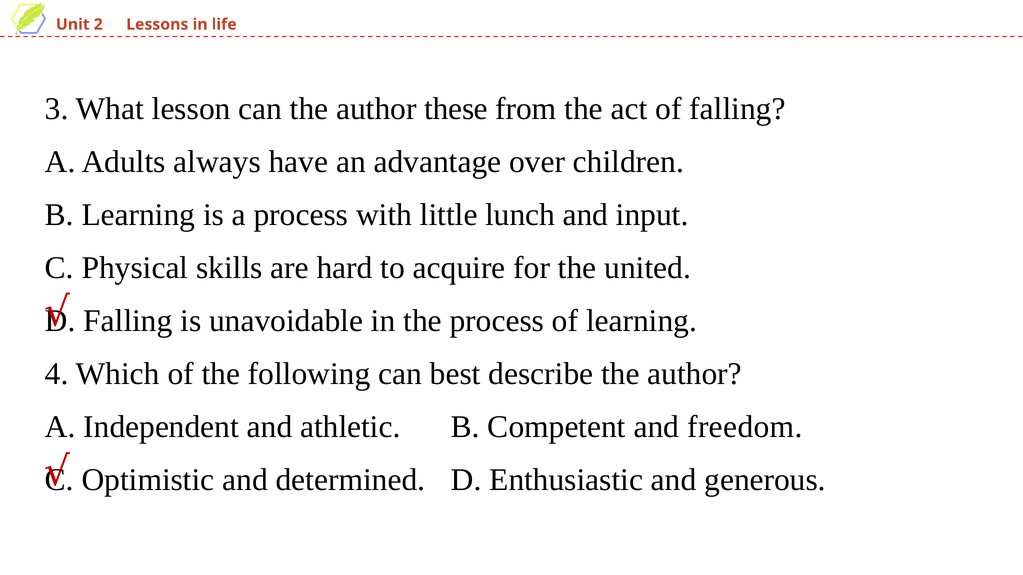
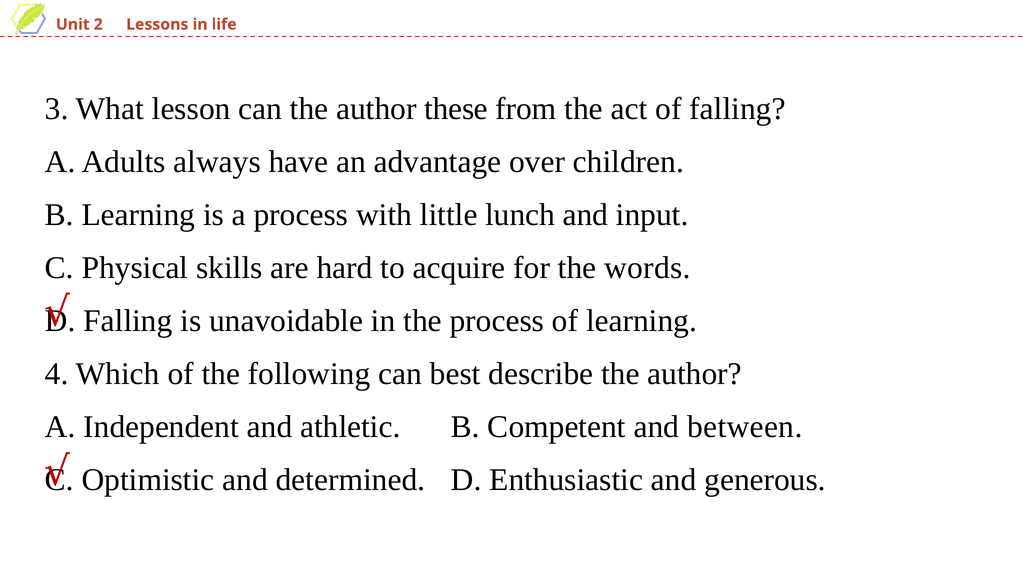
united: united -> words (647, 268)
freedom: freedom -> between (745, 427)
